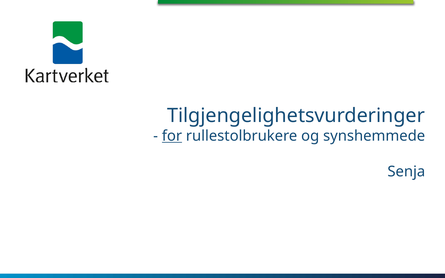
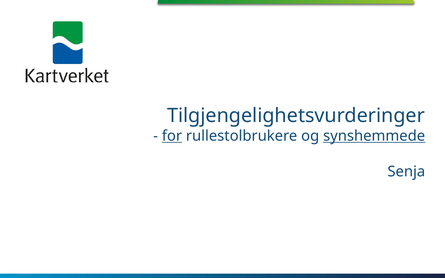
synshemmede underline: none -> present (374, 136)
